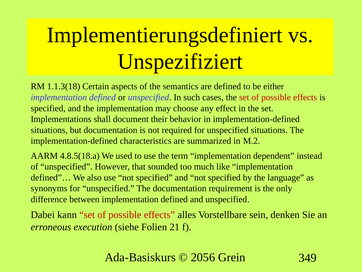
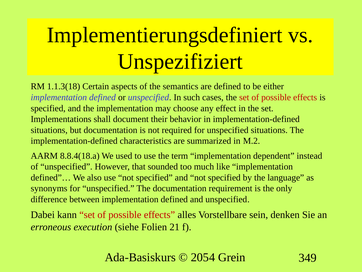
4.8.5(18.a: 4.8.5(18.a -> 8.8.4(18.a (80, 156)
2056: 2056 -> 2054 (203, 257)
